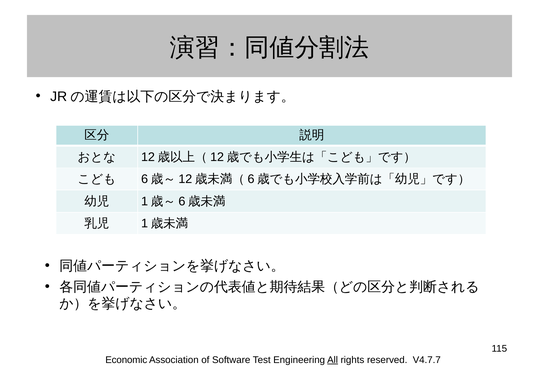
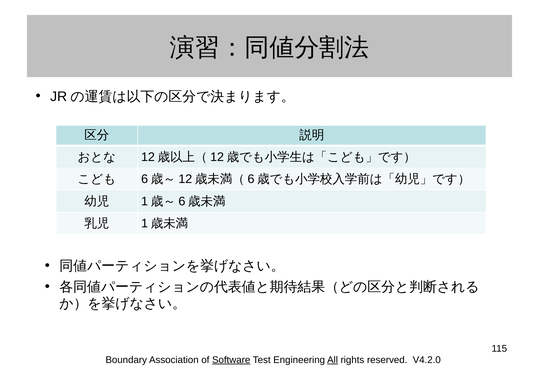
Economic: Economic -> Boundary (126, 360)
Software underline: none -> present (231, 360)
V4.7.7: V4.7.7 -> V4.2.0 (427, 360)
